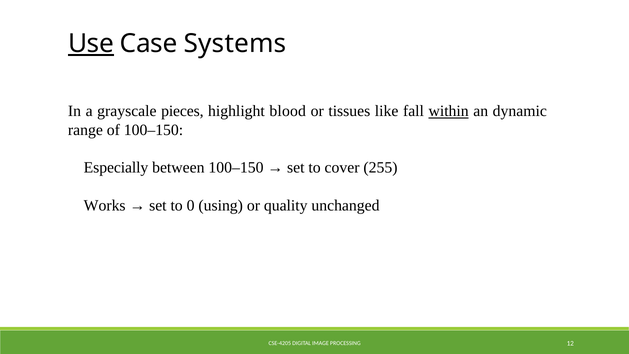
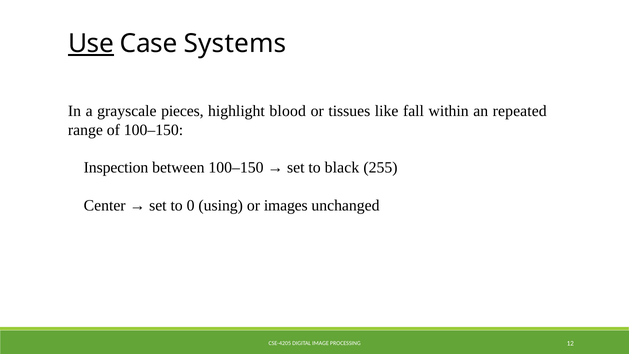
within underline: present -> none (449, 111)
dynamic: dynamic -> repeated (520, 111)
Especially: Especially -> Inspection (116, 168)
cover: cover -> black (342, 168)
Works: Works -> Center (105, 205)
quality: quality -> images (286, 205)
